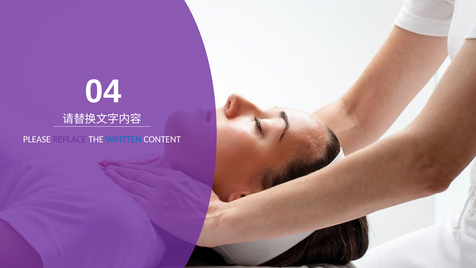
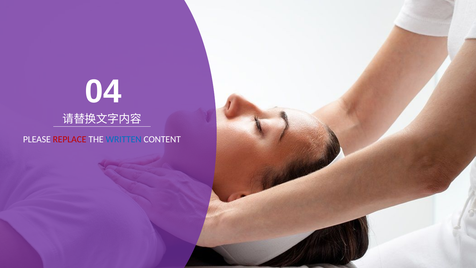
REPLACE colour: purple -> red (70, 139)
